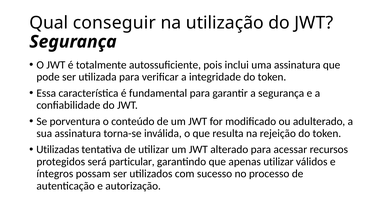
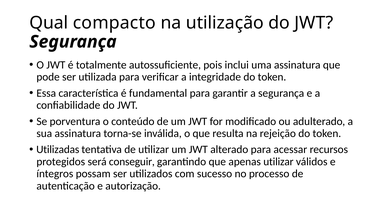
conseguir: conseguir -> compacto (114, 23)
particular: particular -> conseguir (132, 162)
